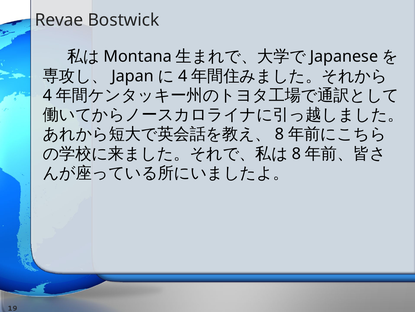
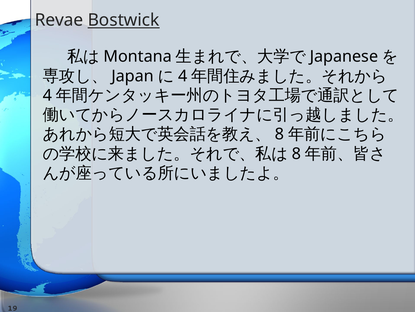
Bostwick underline: none -> present (124, 20)
